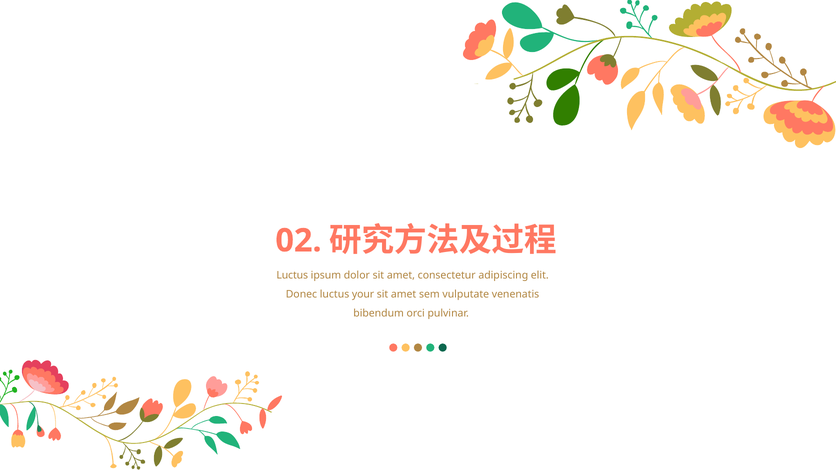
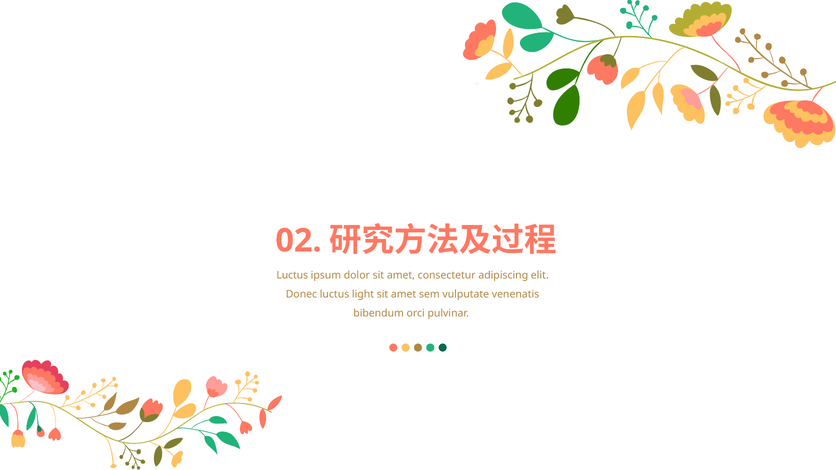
your: your -> light (363, 294)
